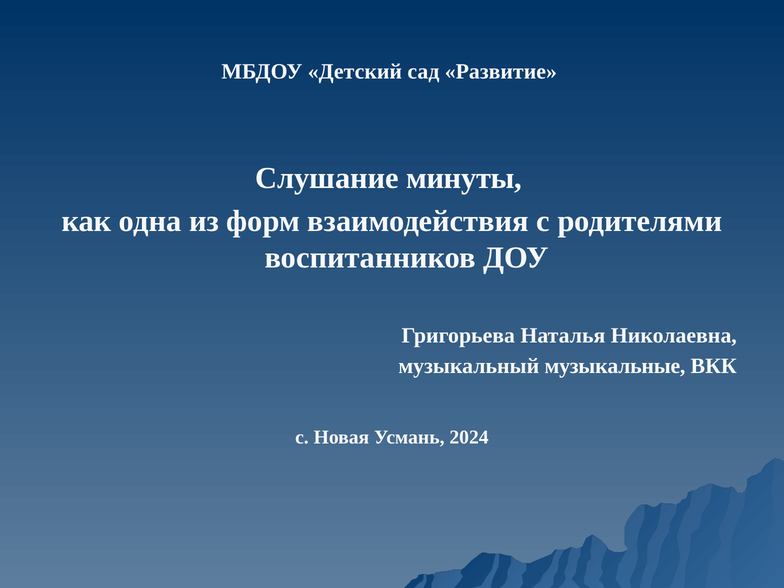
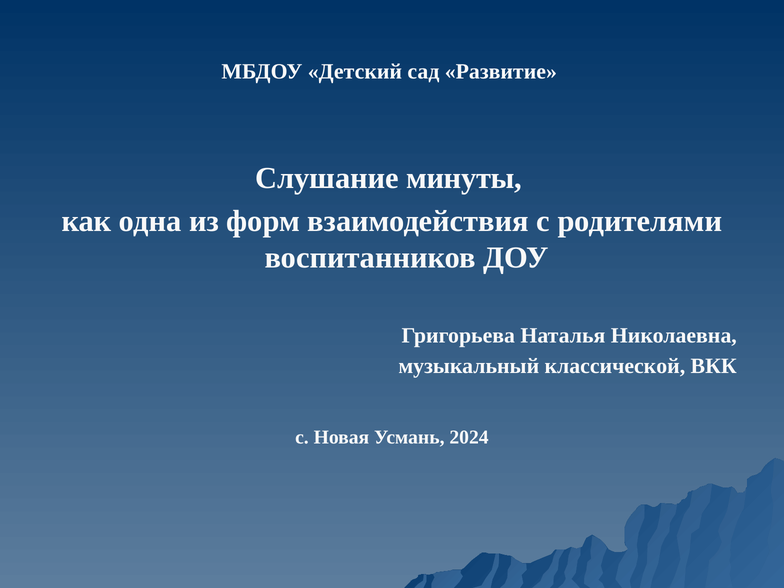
музыкальные: музыкальные -> классической (615, 366)
